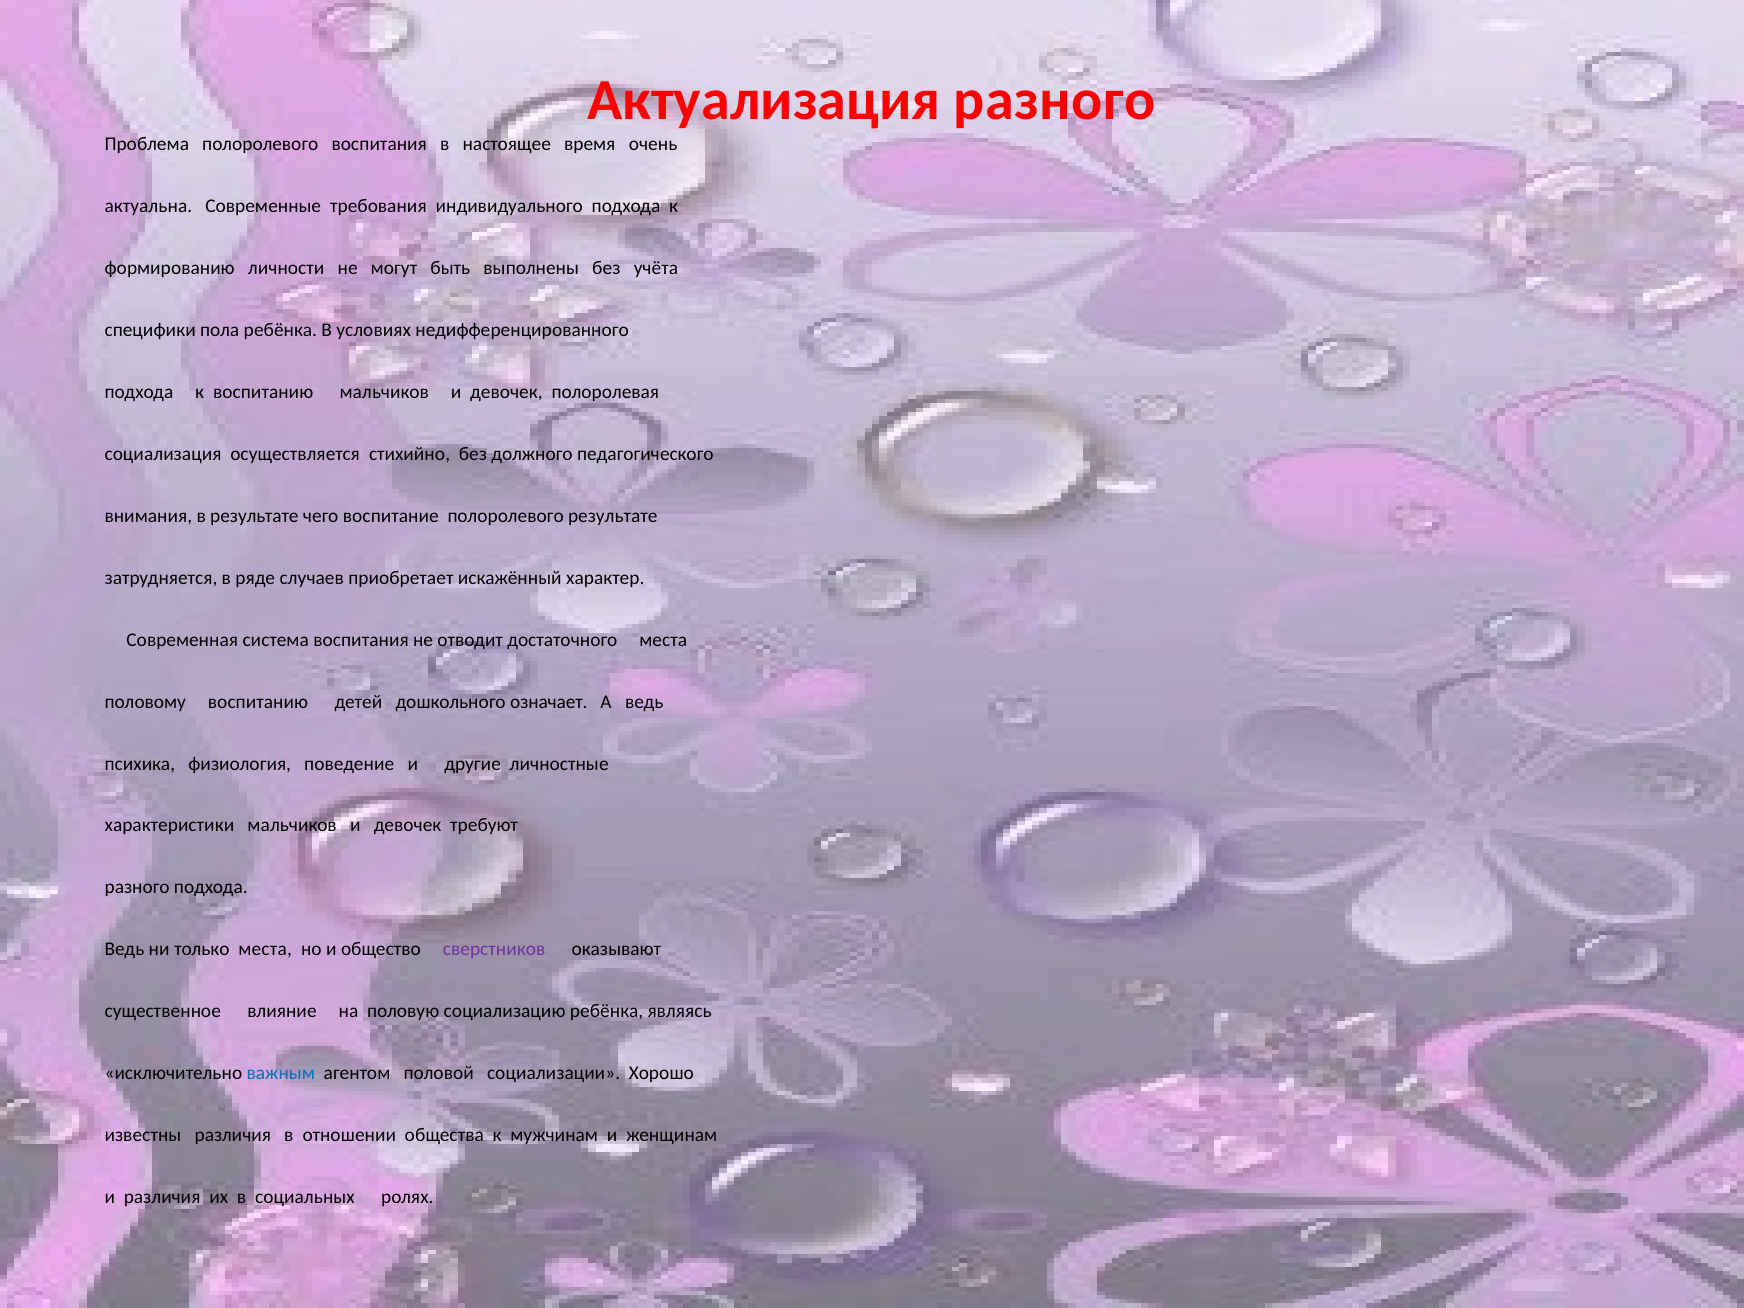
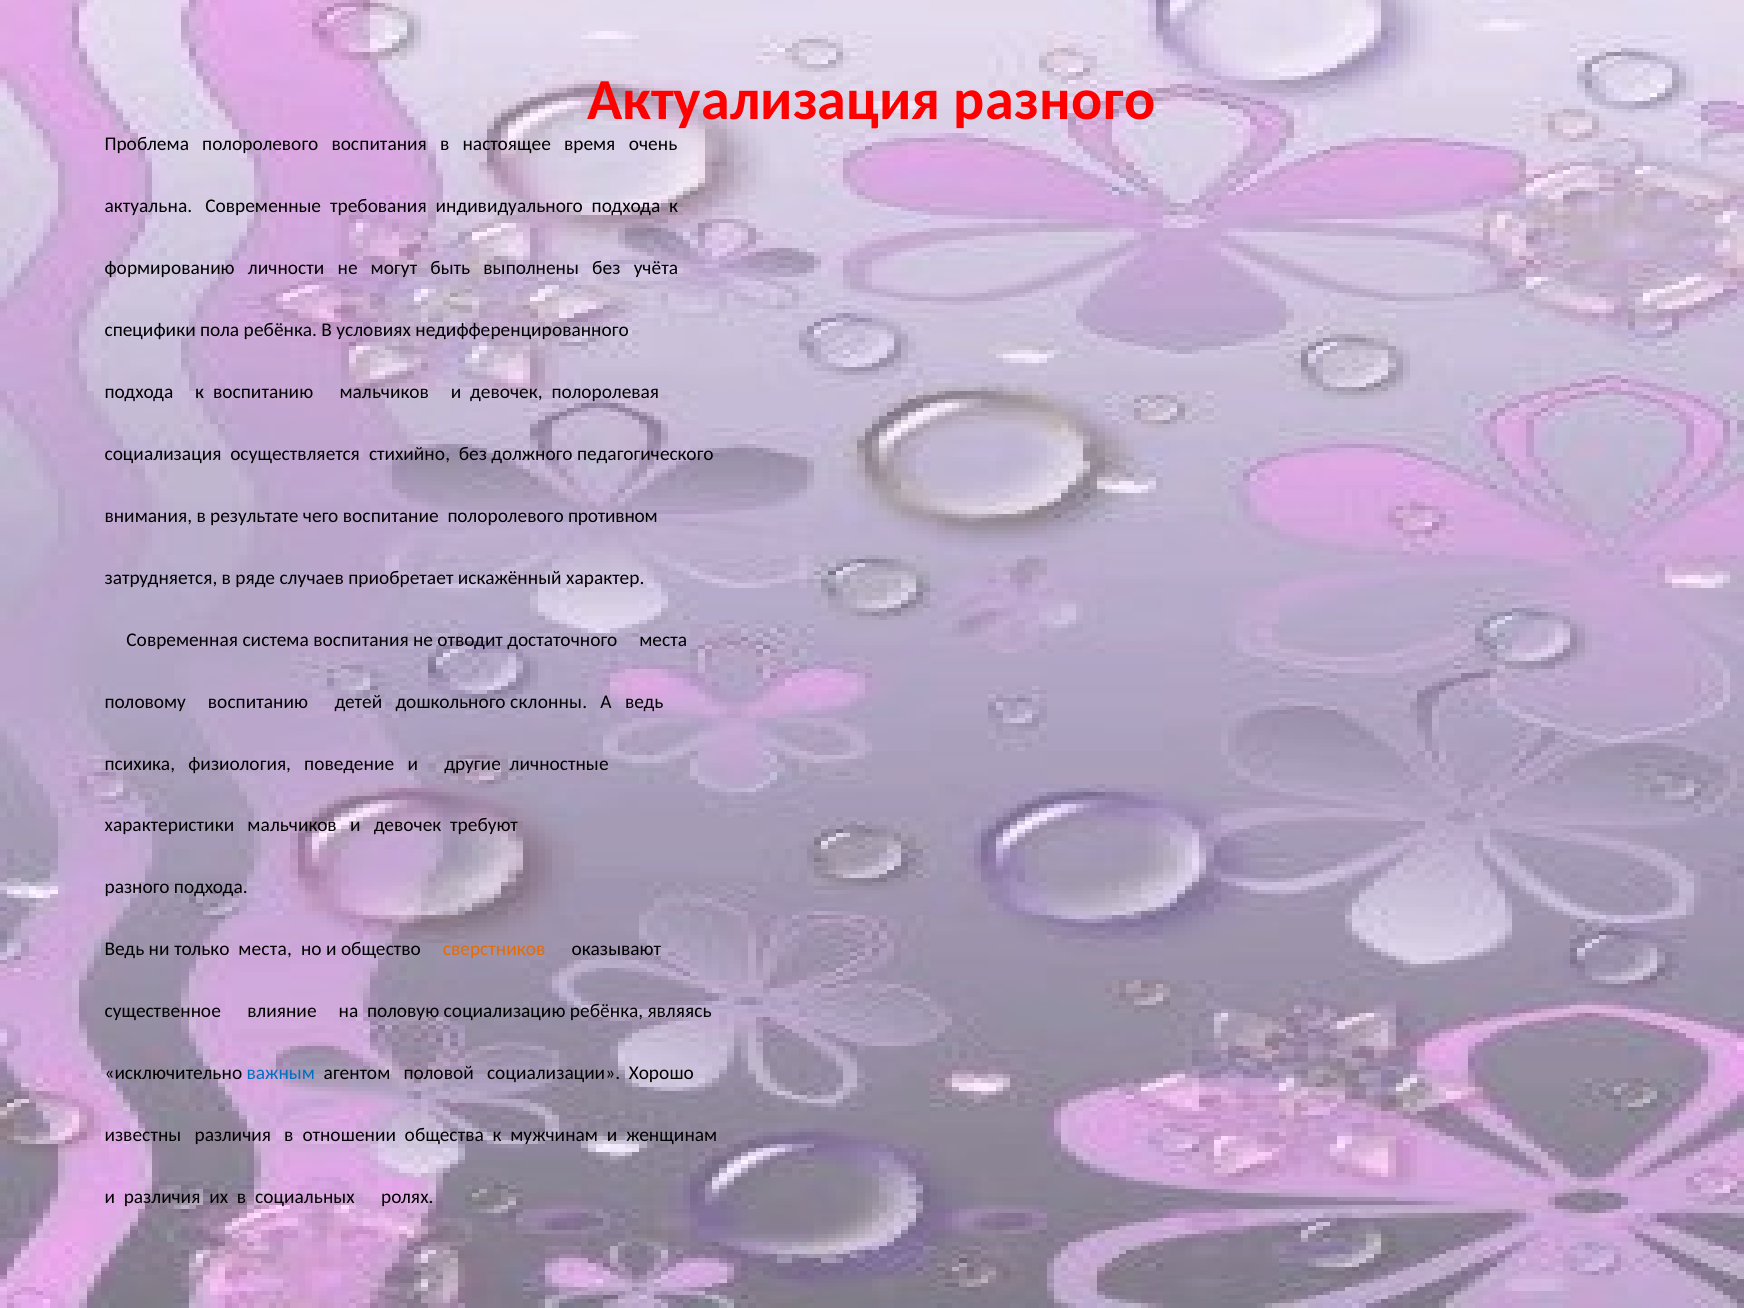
полоролевого результате: результате -> противном (613, 516)
означает: означает -> склонны (549, 702)
сверстников colour: purple -> orange (494, 949)
